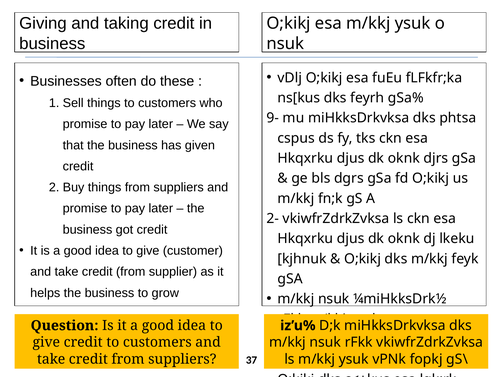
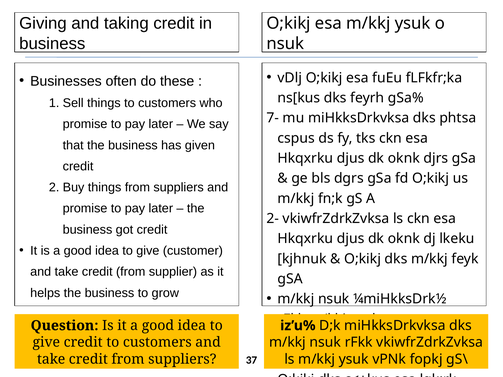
9-: 9- -> 7- (273, 118)
